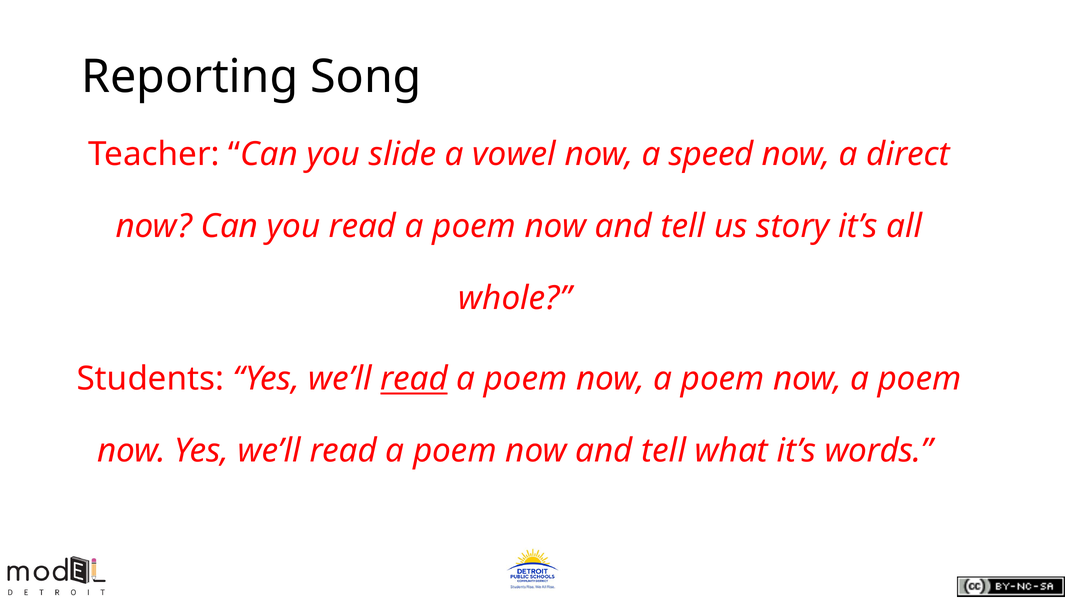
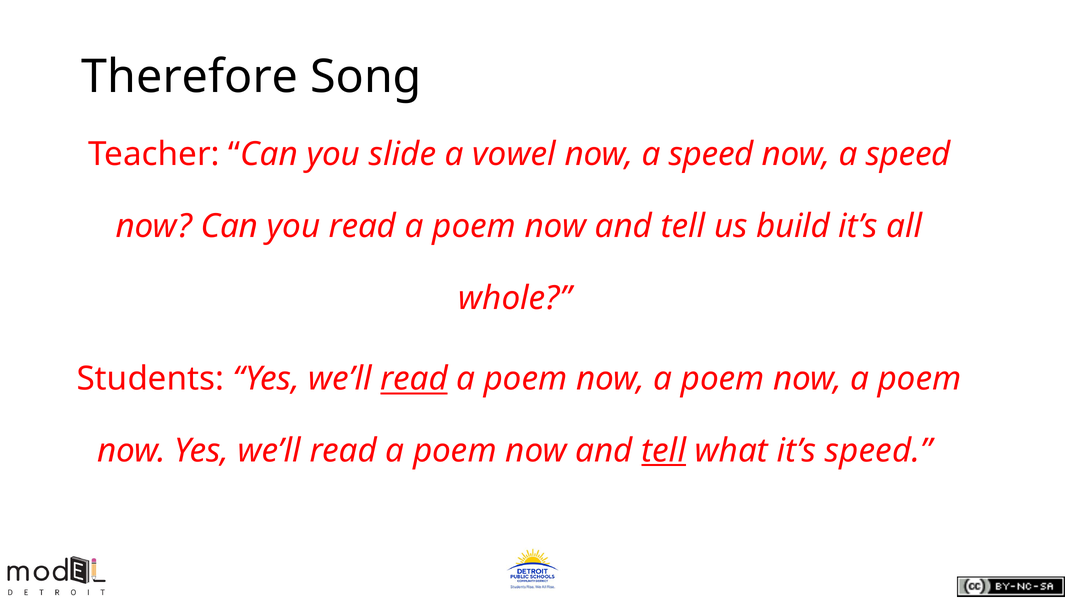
Reporting: Reporting -> Therefore (190, 77)
direct: direct -> speed (908, 154)
story: story -> build (793, 226)
tell underline: none -> present (664, 451)
it’s words: words -> speed (878, 451)
